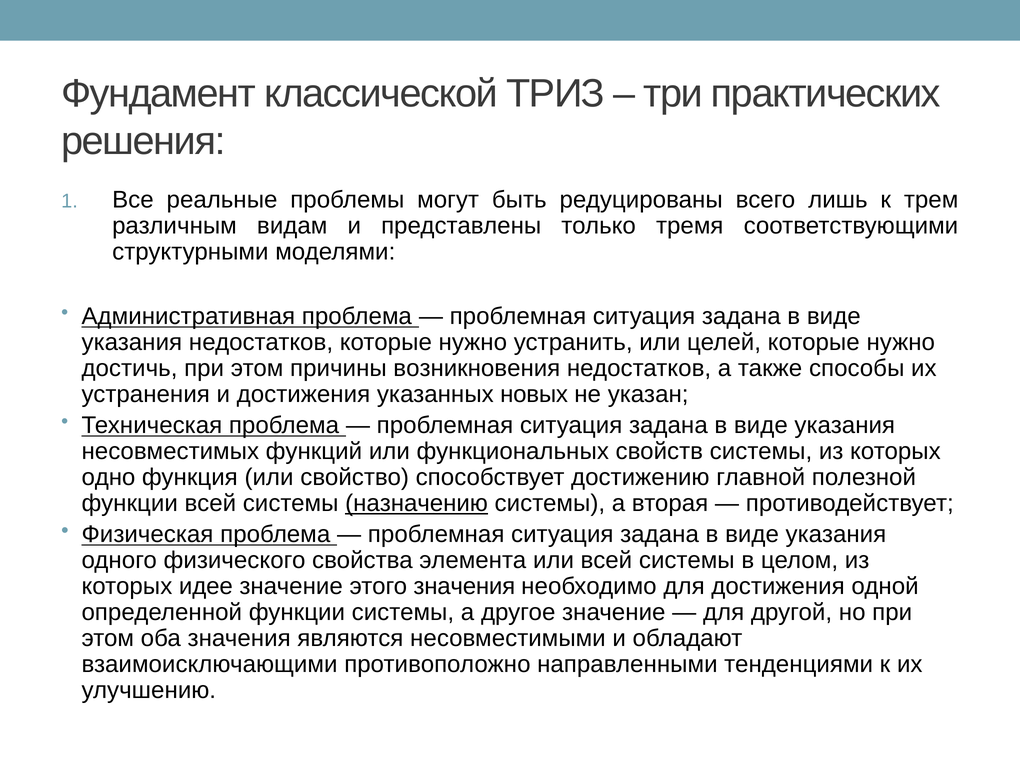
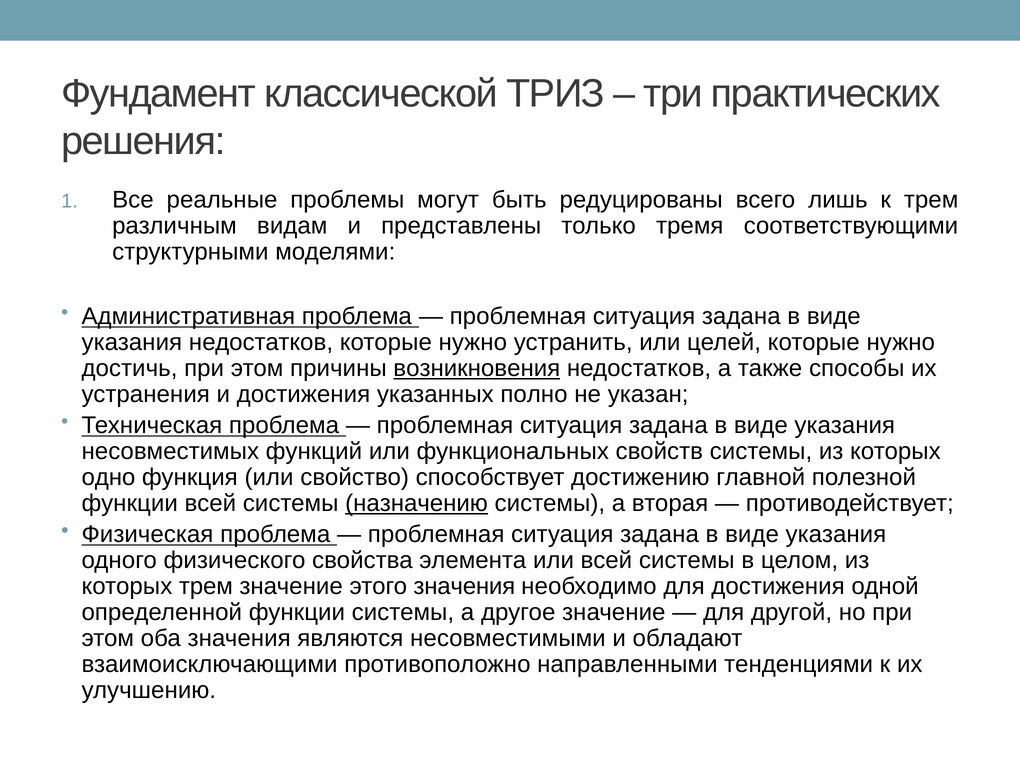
возникновения underline: none -> present (477, 368)
новых: новых -> полно (534, 394)
которых идее: идее -> трем (206, 586)
